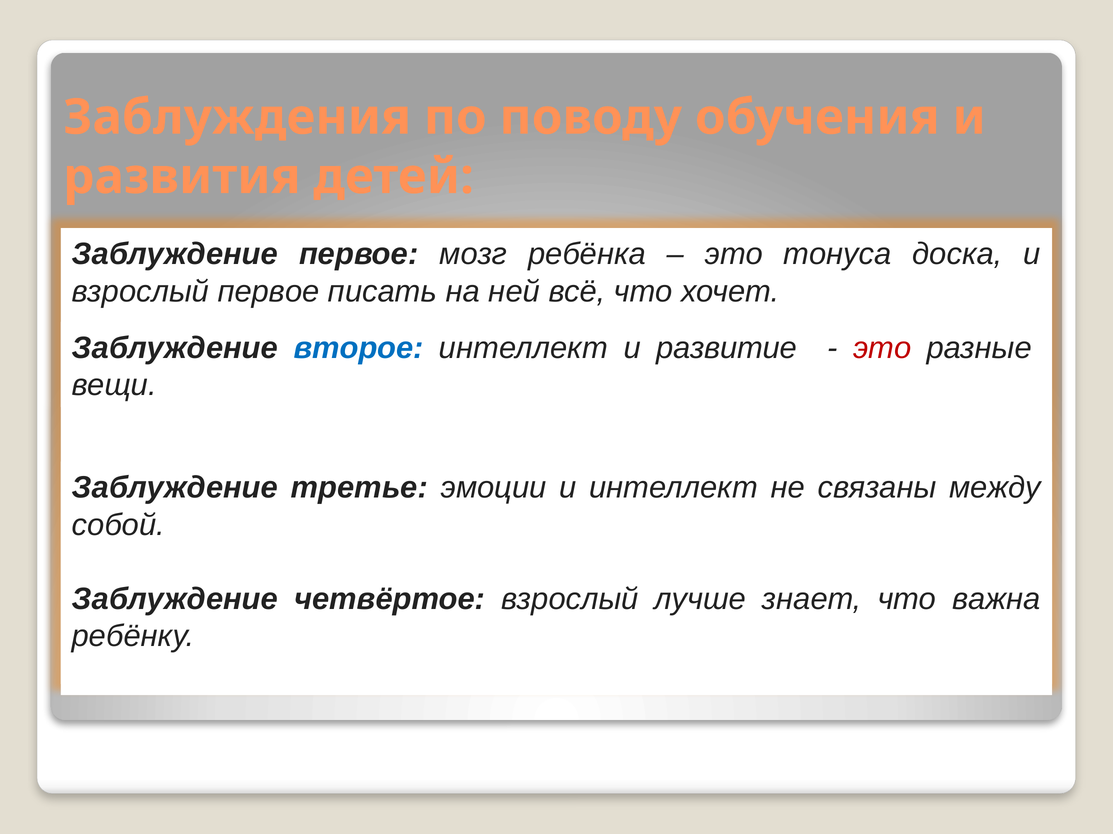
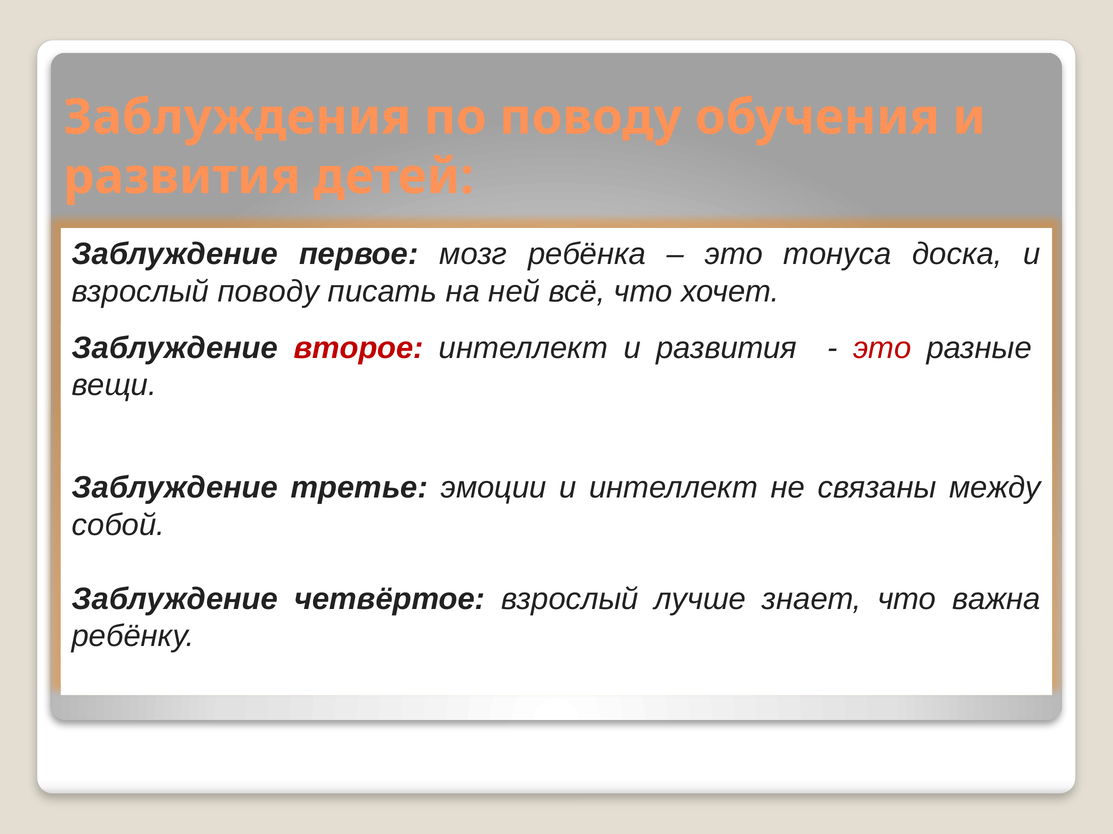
взрослый первое: первое -> поводу (268, 292)
второе colour: blue -> red (359, 348)
интеллект и развитие: развитие -> развития (727, 348)
